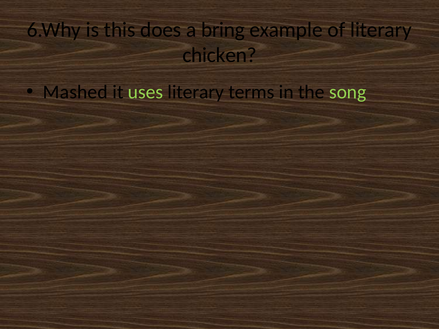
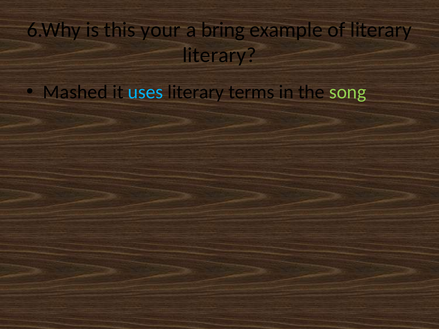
does: does -> your (161, 30)
chicken: chicken -> literary (219, 55)
uses colour: light green -> light blue (146, 92)
